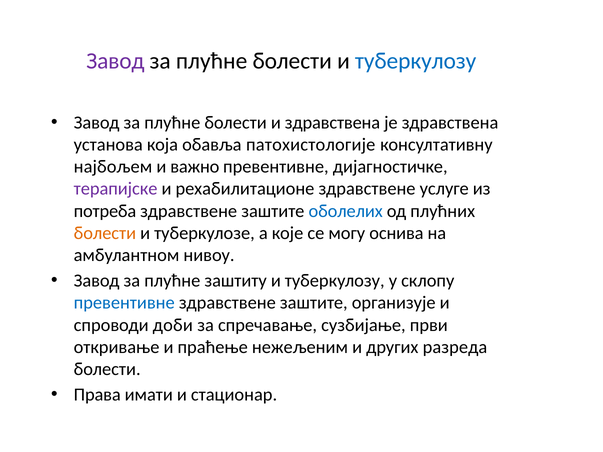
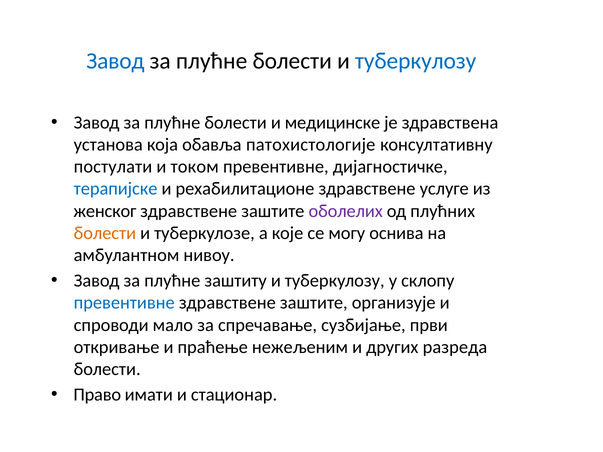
Завод colour: purple -> blue (115, 61)
и здравствена: здравствена -> медицинске (332, 123)
најбољем: најбољем -> постулати (113, 167)
важно: важно -> током (195, 167)
терапијске colour: purple -> blue (116, 189)
потреба: потреба -> женског (105, 211)
оболелих colour: blue -> purple (346, 211)
доби: доби -> мало (173, 325)
Права: Права -> Право (97, 395)
